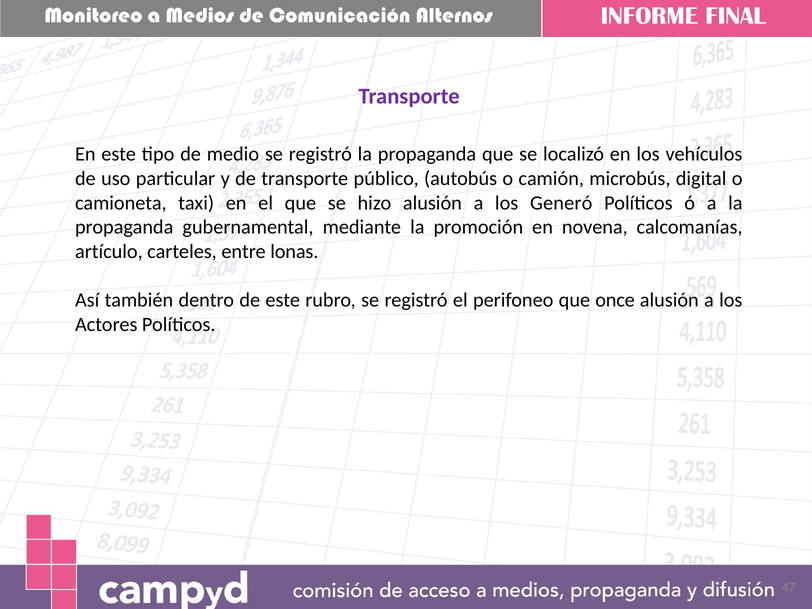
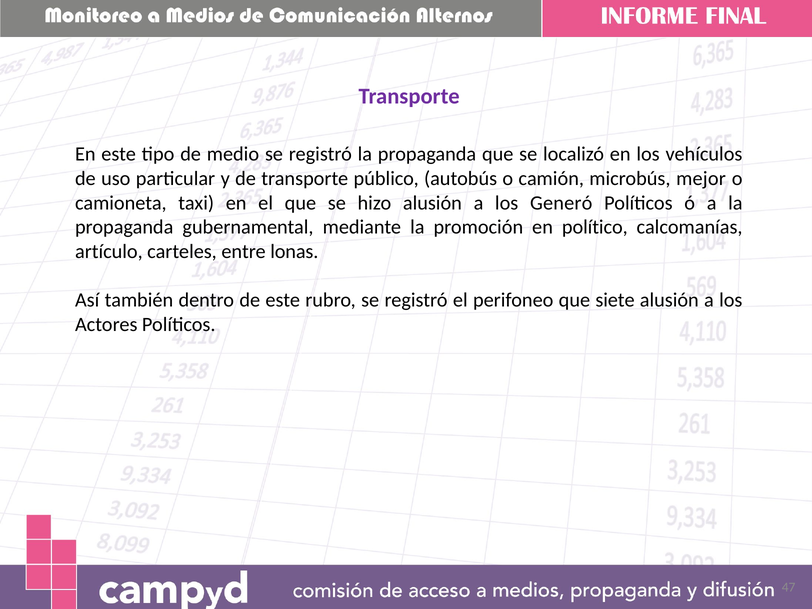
digital: digital -> mejor (701, 178)
novena: novena -> político (595, 227)
once: once -> siete (615, 300)
